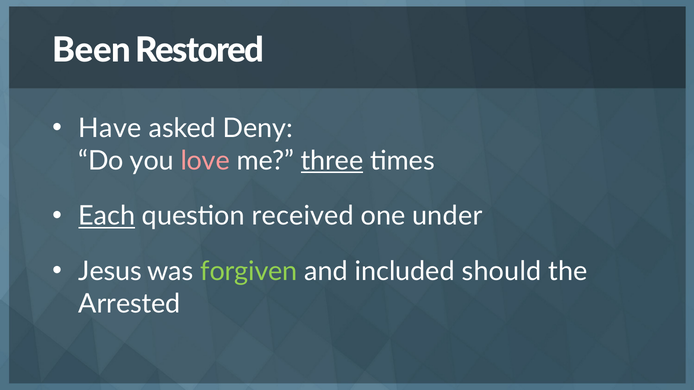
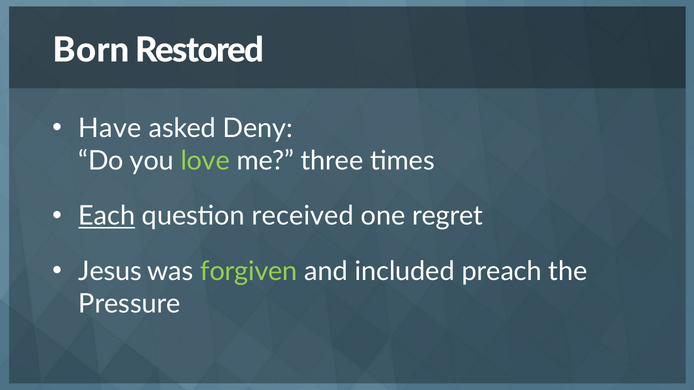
Been: Been -> Born (91, 51)
love colour: pink -> light green (205, 161)
three underline: present -> none (332, 161)
under: under -> regret (448, 216)
should: should -> preach (502, 272)
Arrested: Arrested -> Pressure (129, 304)
